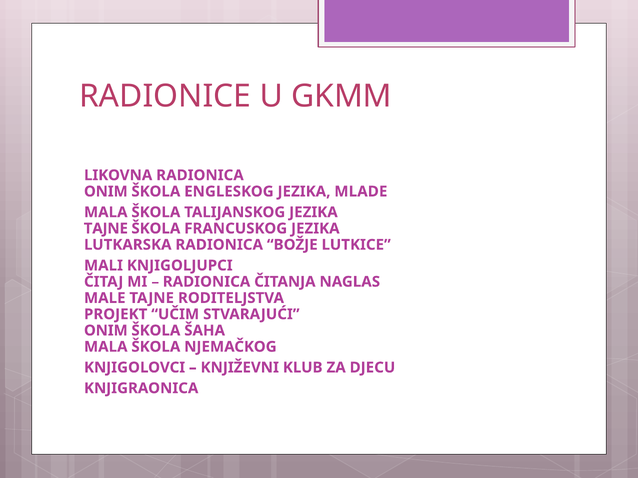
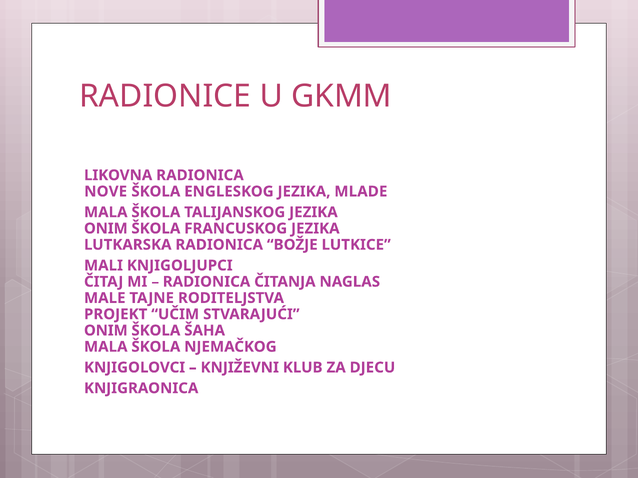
ONIM: ONIM -> NOVE (106, 192)
TAJNE: TAJNE -> ONIM (106, 229)
